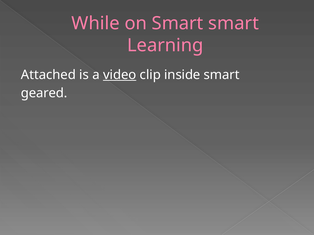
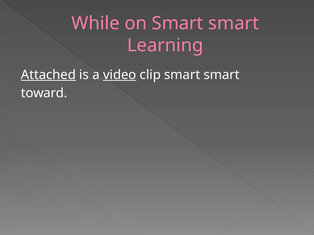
Attached underline: none -> present (48, 75)
clip inside: inside -> smart (182, 75)
geared: geared -> toward (44, 93)
